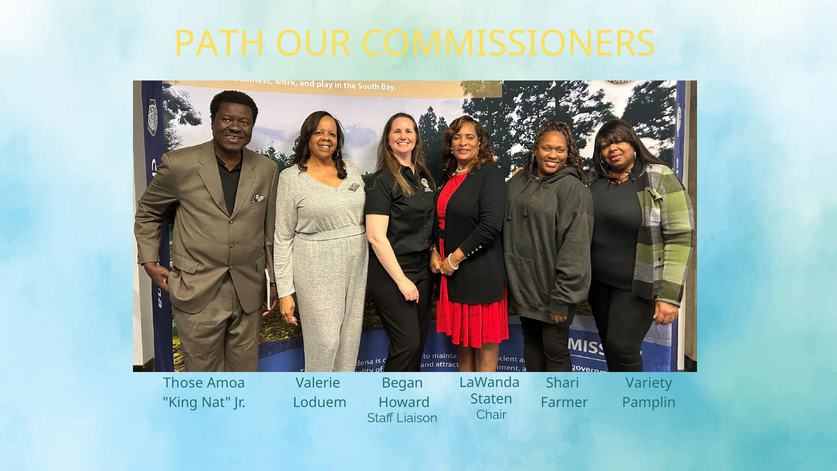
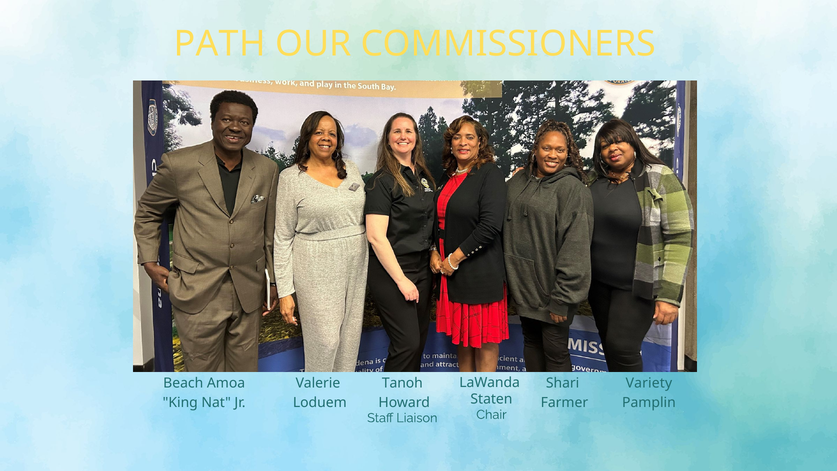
Those: Those -> Beach (183, 383)
Began: Began -> Tanoh (402, 383)
